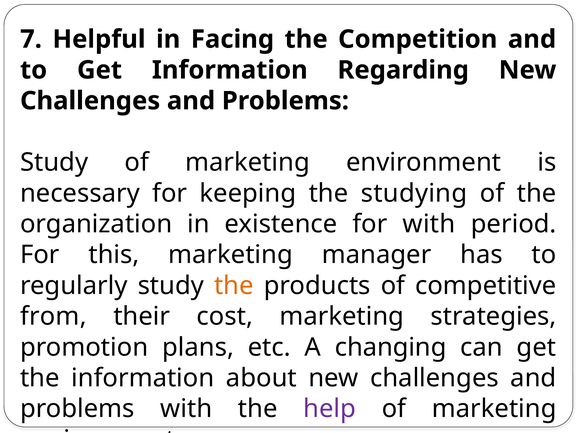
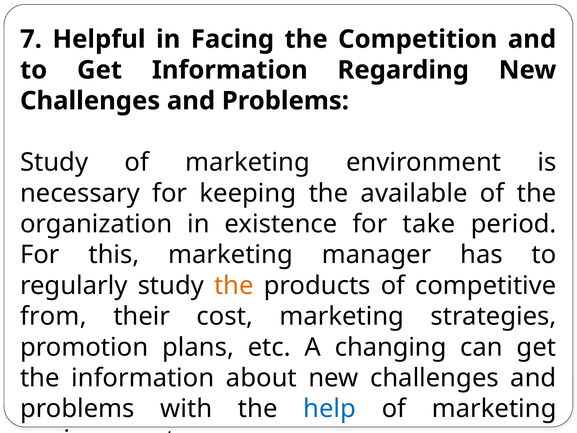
studying: studying -> available (414, 193)
for with: with -> take (429, 224)
help colour: purple -> blue (330, 409)
